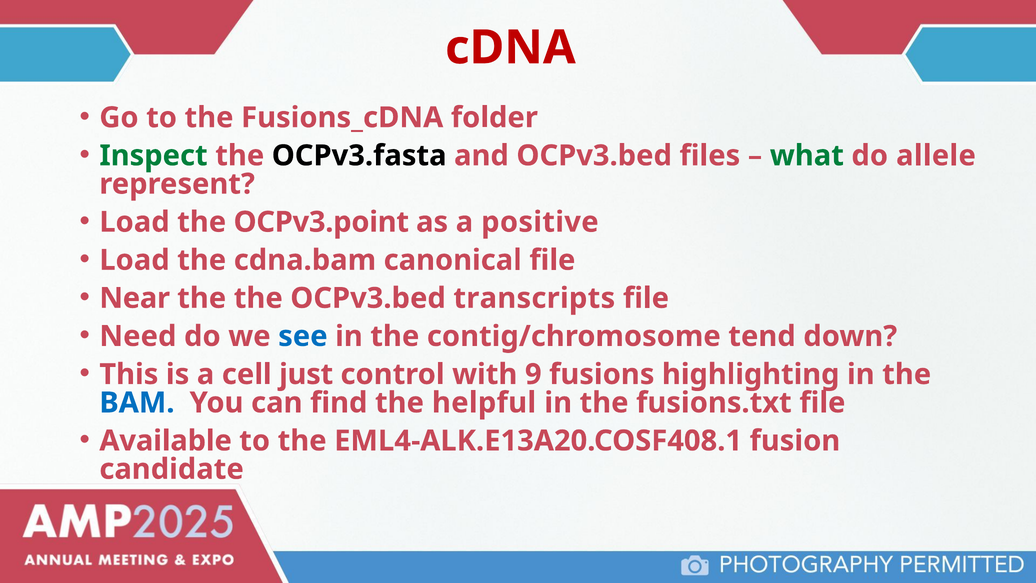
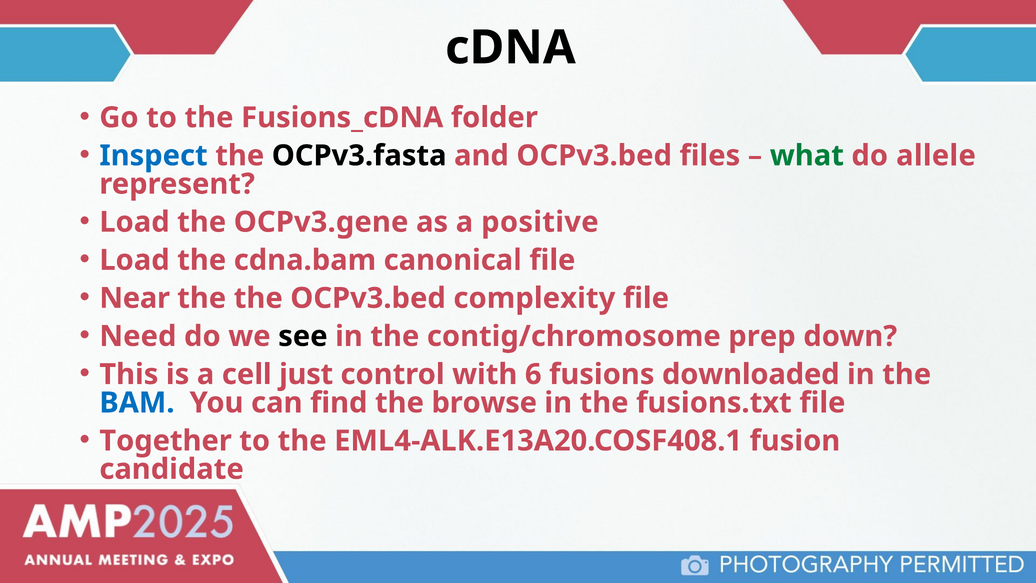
cDNA colour: red -> black (510, 48)
Inspect colour: green -> blue (154, 156)
OCPv3.point: OCPv3.point -> OCPv3.gene (321, 222)
transcripts: transcripts -> complexity (534, 298)
see colour: blue -> black (303, 336)
tend: tend -> prep (762, 336)
9: 9 -> 6 (533, 374)
highlighting: highlighting -> downloaded (751, 374)
helpful: helpful -> browse (484, 403)
Available: Available -> Together (166, 441)
